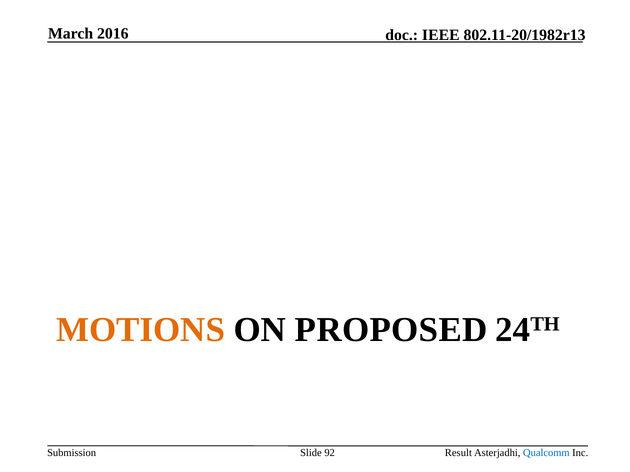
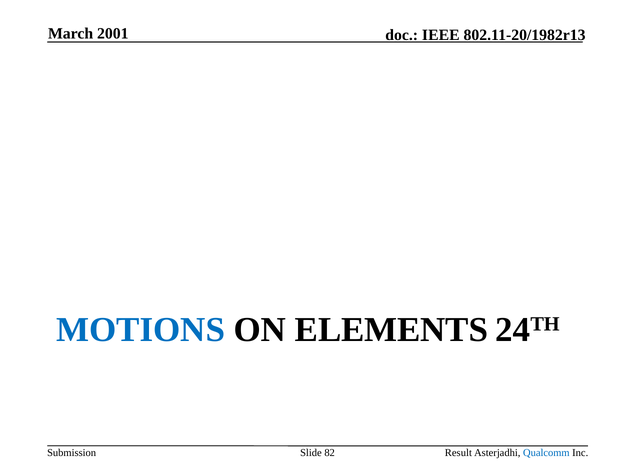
2016: 2016 -> 2001 (113, 33)
MOTIONS colour: orange -> blue (141, 330)
PROPOSED: PROPOSED -> ELEMENTS (391, 330)
92: 92 -> 82 (330, 453)
